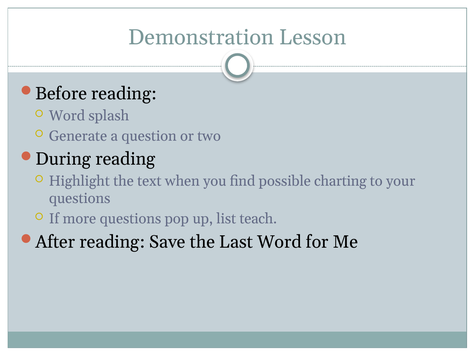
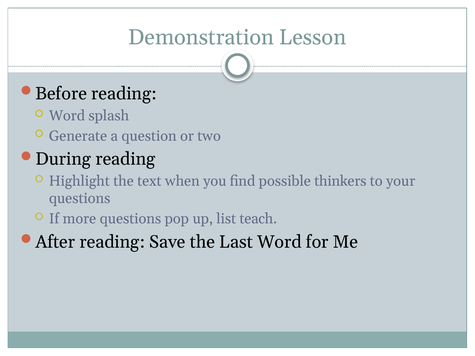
charting: charting -> thinkers (340, 181)
